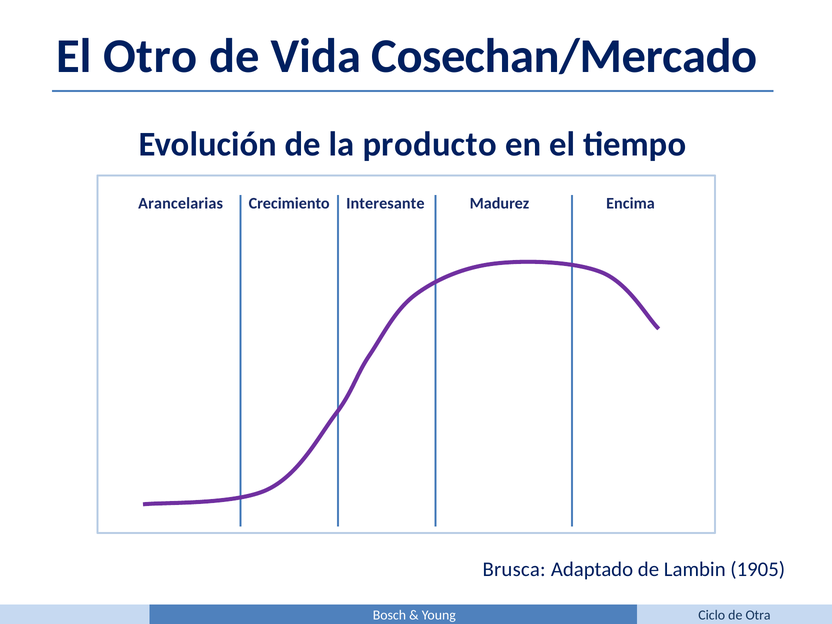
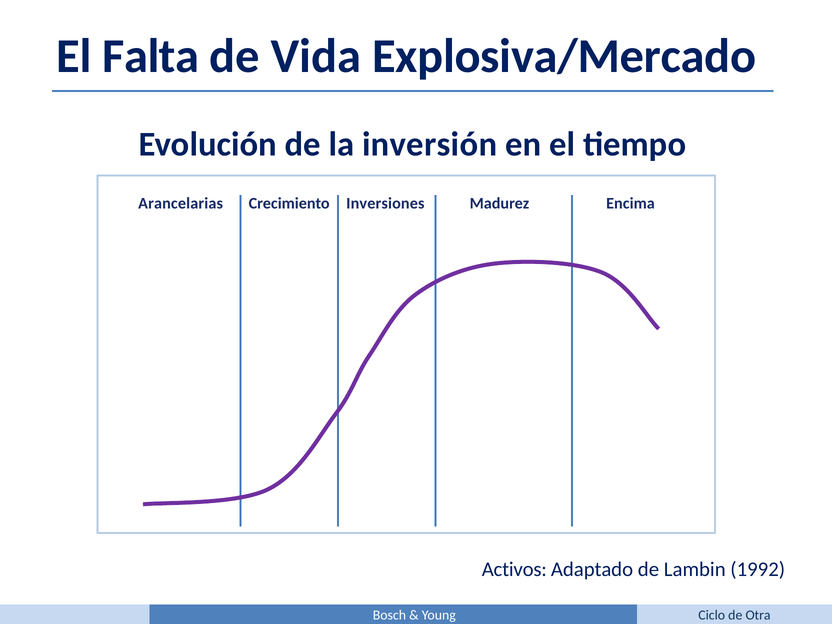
Otro: Otro -> Falta (151, 56)
Cosechan/Mercado: Cosechan/Mercado -> Explosiva/Mercado (564, 56)
producto: producto -> inversión (430, 144)
Interesante: Interesante -> Inversiones (385, 203)
Brusca: Brusca -> Activos (514, 569)
1905: 1905 -> 1992 (758, 569)
